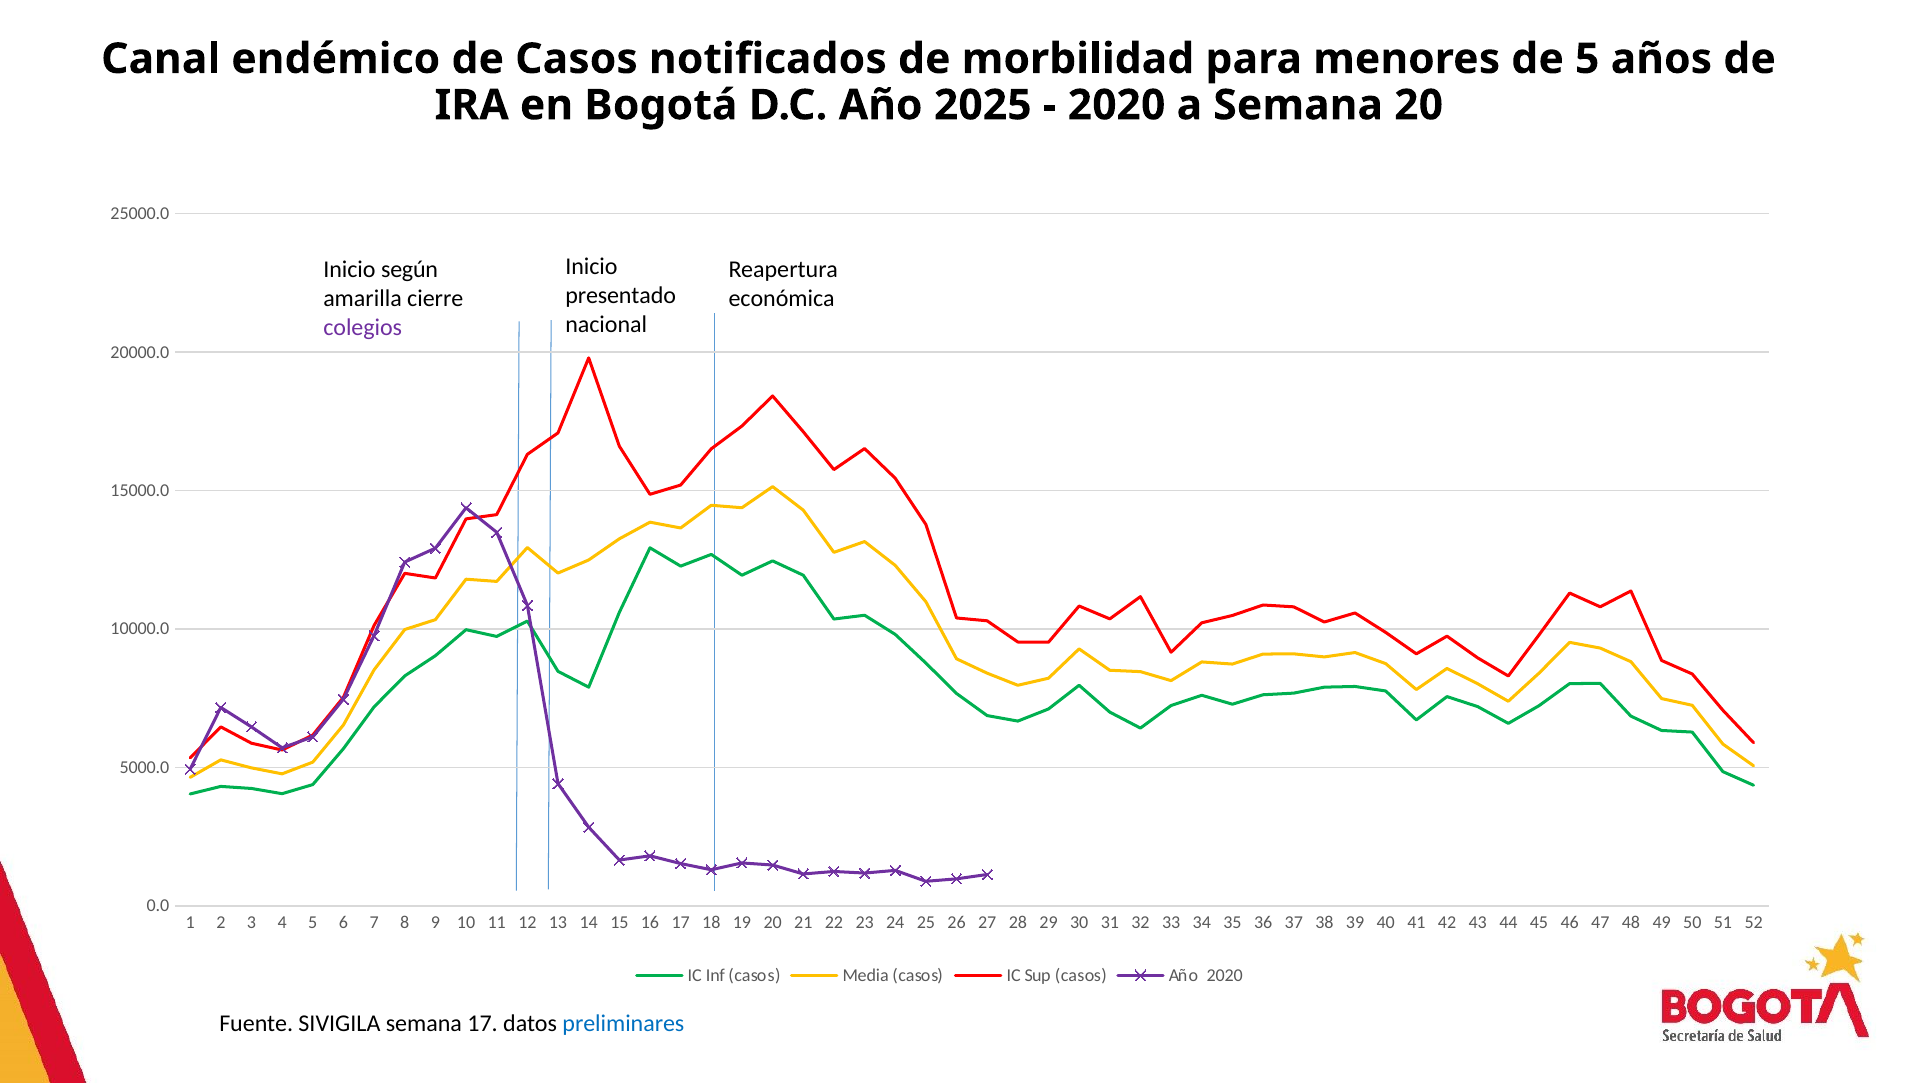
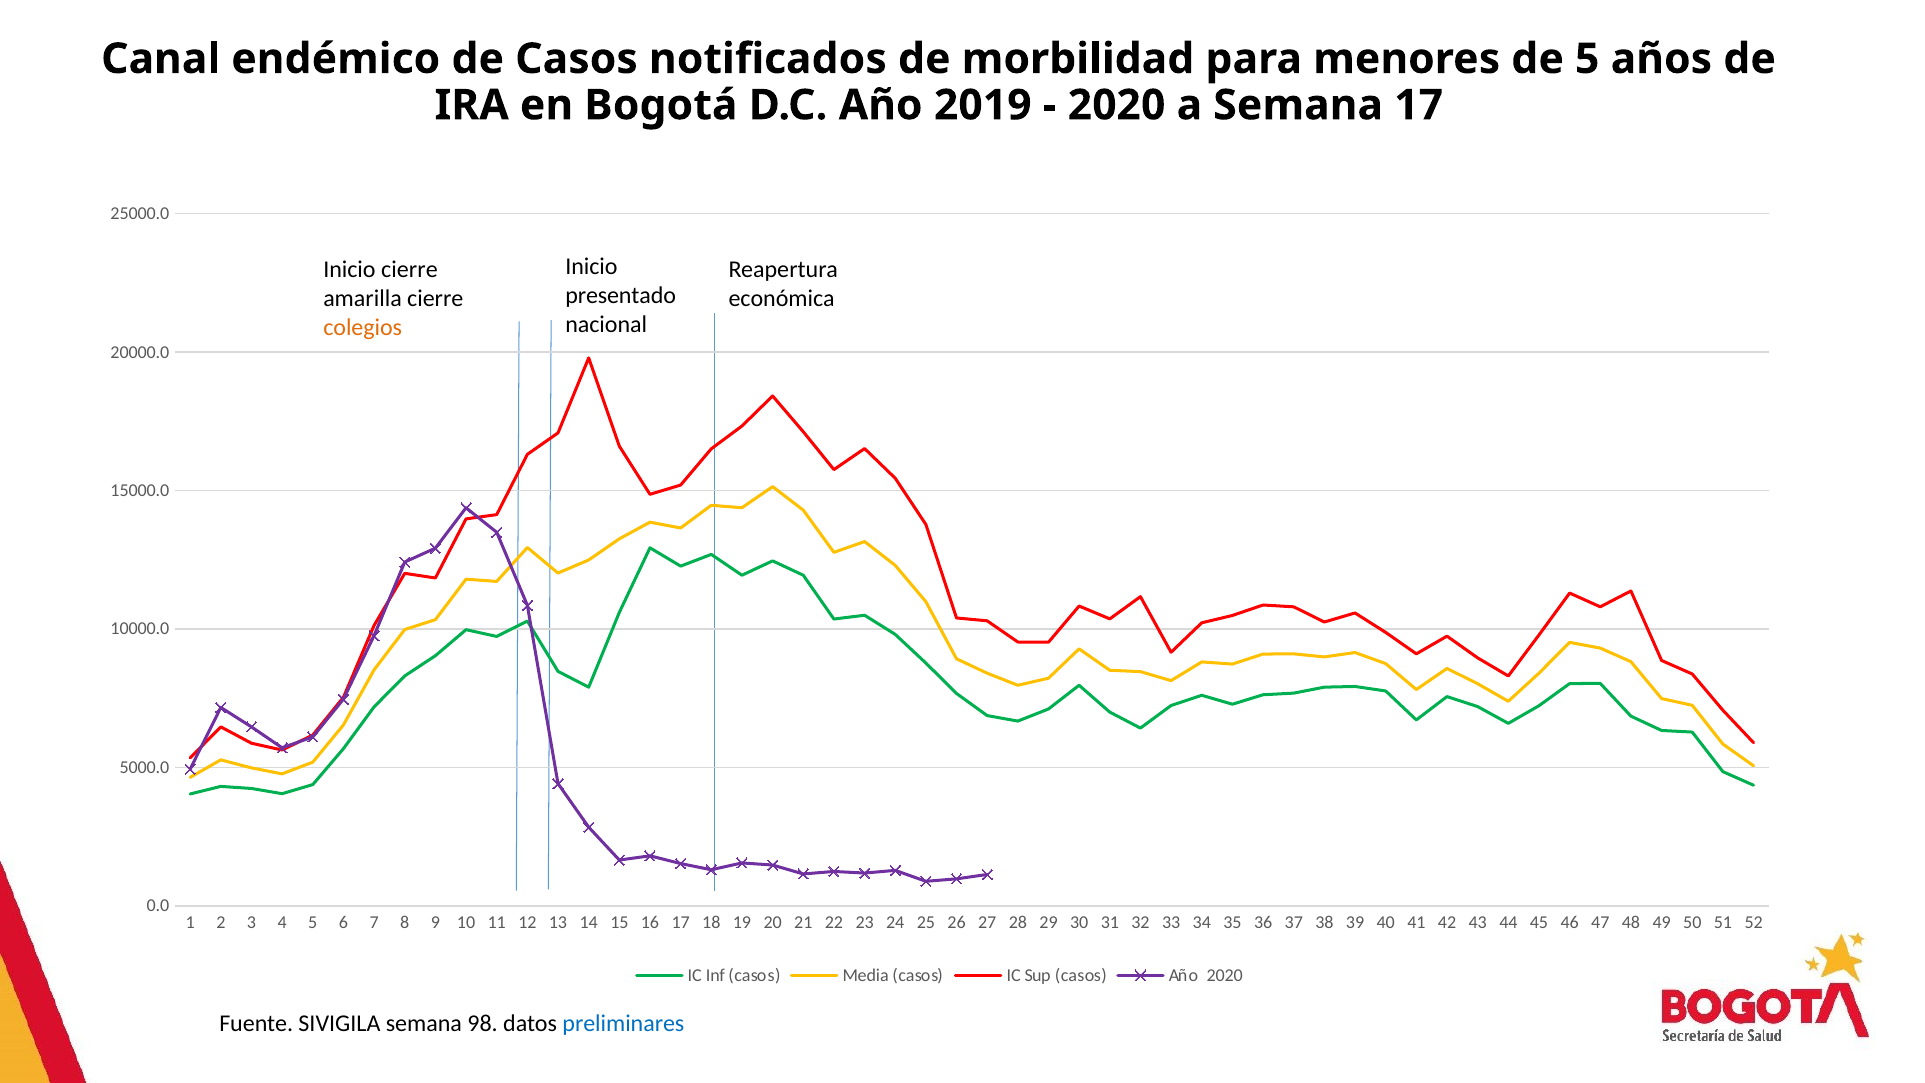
2025: 2025 -> 2019 (983, 105)
Semana 20: 20 -> 17 (1419, 105)
Inicio según: según -> cierre (409, 270)
colegios colour: purple -> orange (363, 328)
semana 17: 17 -> 98 (483, 1023)
